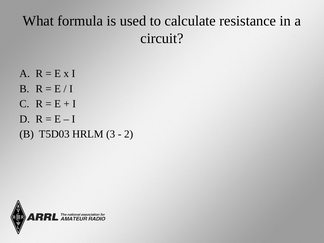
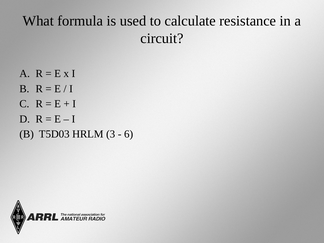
2: 2 -> 6 (129, 134)
